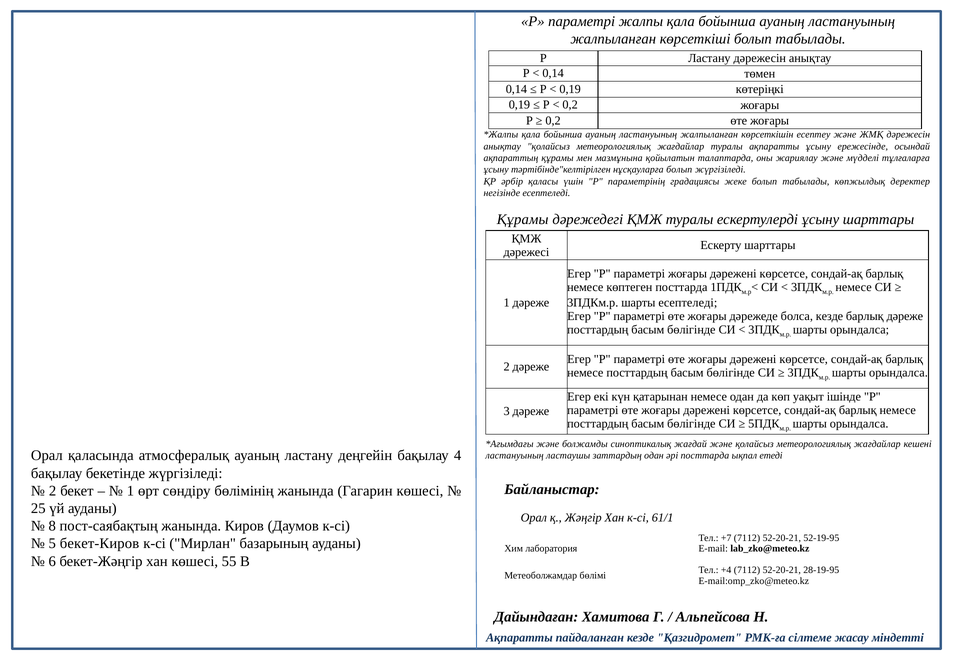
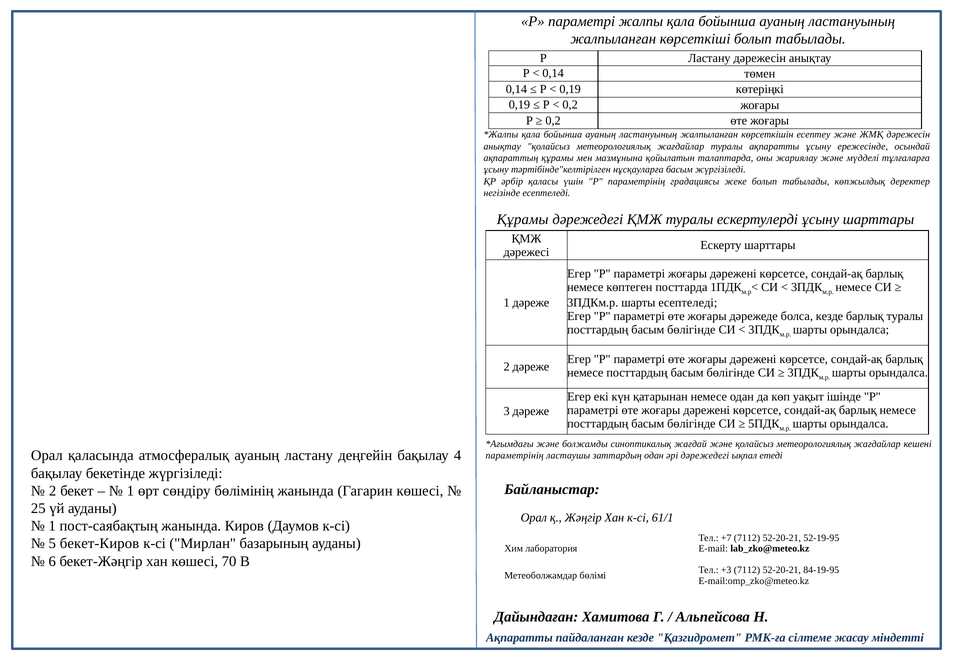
нұсқауларға болып: болып -> басым (679, 170)
барлық дәреже: дәреже -> туралы (905, 316)
ластануының: ластануының -> параметрінің (515, 455)
әрі посттарда: посттарда -> дәрежедегі (705, 455)
8: 8 -> 1 (52, 526)
55: 55 -> 70 (229, 561)
+4: +4 -> +3 (726, 570)
28-19-95: 28-19-95 -> 84-19-95 (821, 570)
